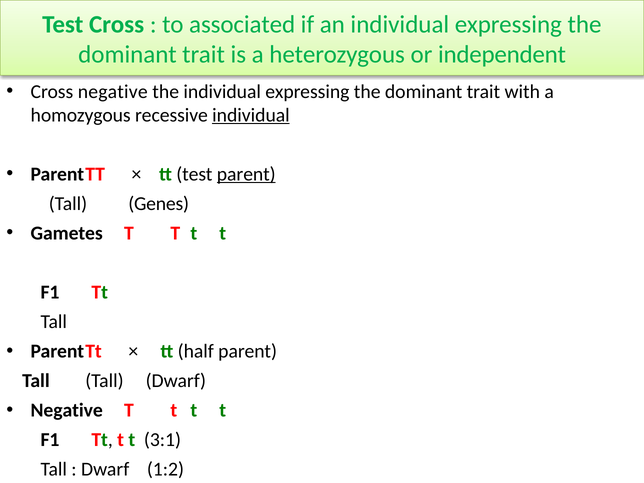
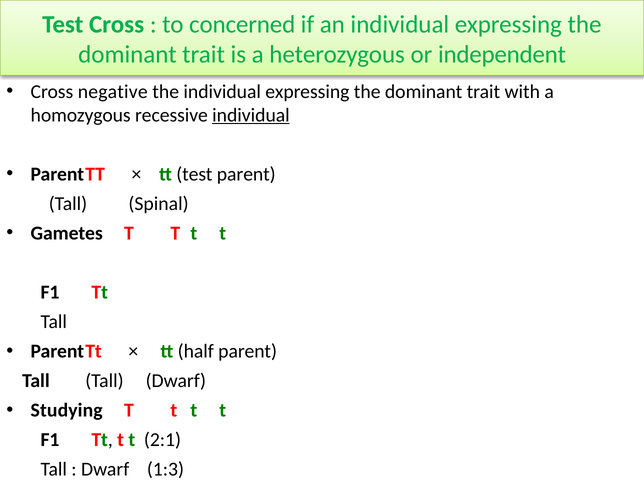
associated: associated -> concerned (242, 24)
parent underline: present -> none (246, 174)
Genes: Genes -> Spinal (159, 204)
Negative: Negative -> Studying (67, 410)
3:1: 3:1 -> 2:1 (162, 440)
1:2: 1:2 -> 1:3 (165, 469)
